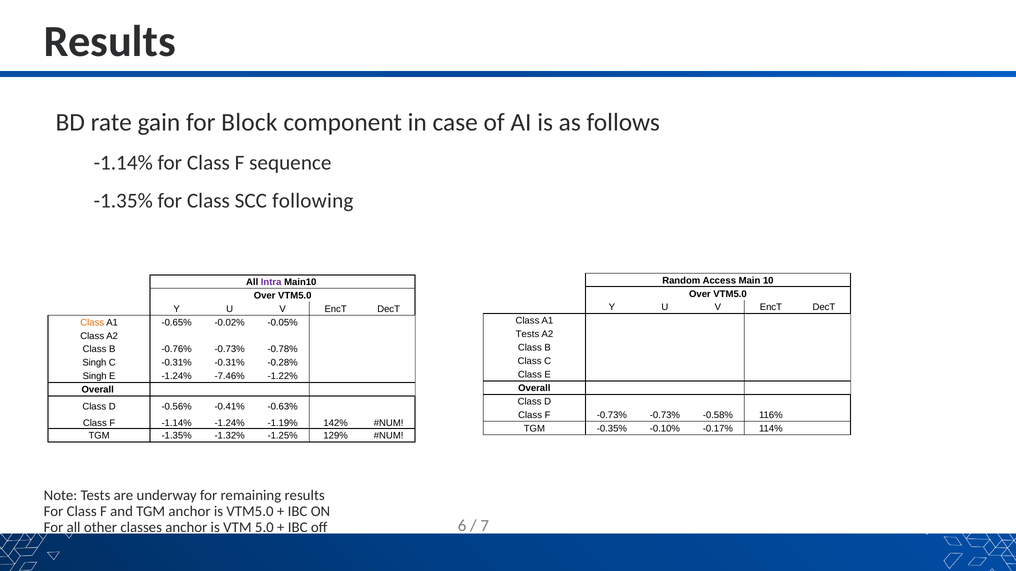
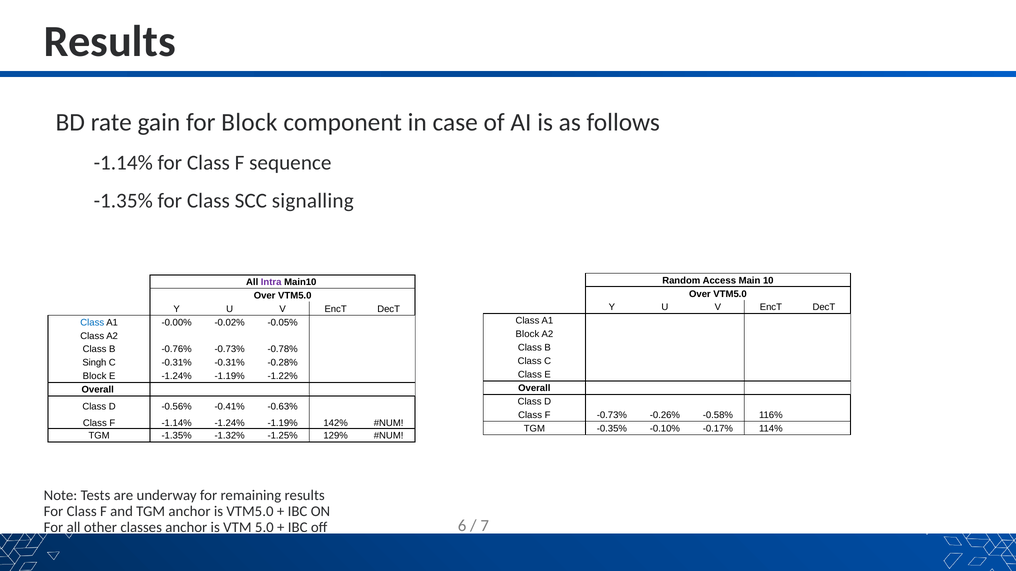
following: following -> signalling (313, 201)
Class colour: orange -> blue (92, 323)
-0.65%: -0.65% -> -0.00% (177, 323)
Tests: Tests -> Block (527, 335)
Singh: Singh -> Block (95, 377)
E -1.24% -7.46%: -7.46% -> -1.19% (230, 377)
-0.73% -0.73%: -0.73% -> -0.26% (665, 415)
